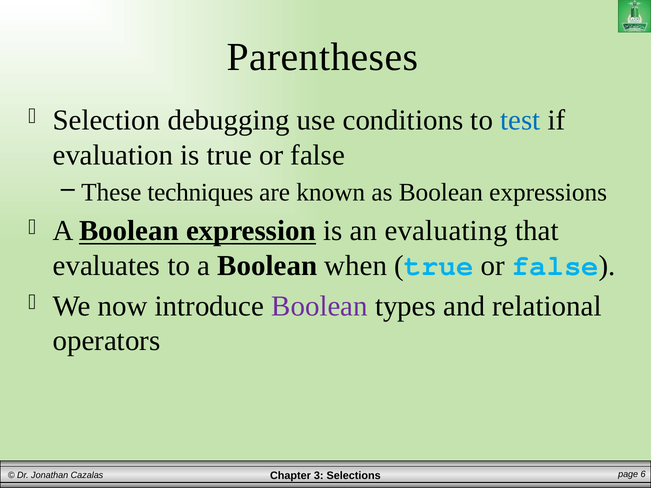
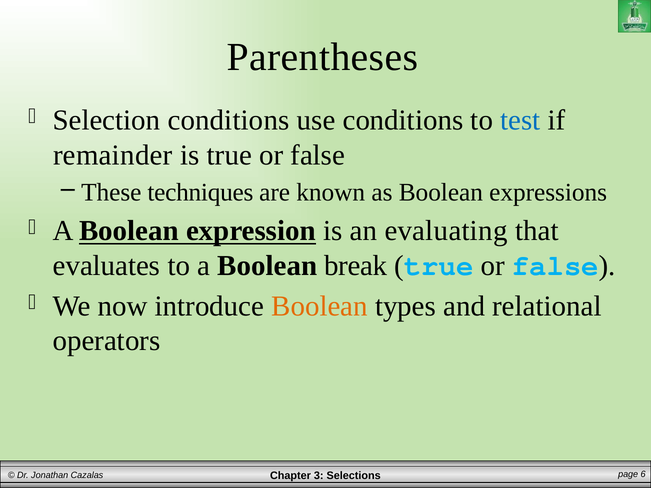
Selection debugging: debugging -> conditions (229, 120)
evaluation: evaluation -> remainder (113, 155)
when: when -> break (356, 266)
Boolean colour: purple -> orange (320, 306)
